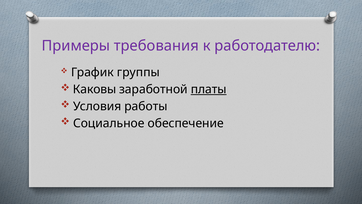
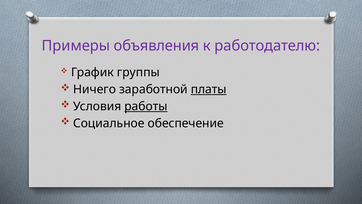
требования: требования -> объявления (156, 46)
Каковы: Каковы -> Ничего (95, 89)
работы underline: none -> present (146, 106)
